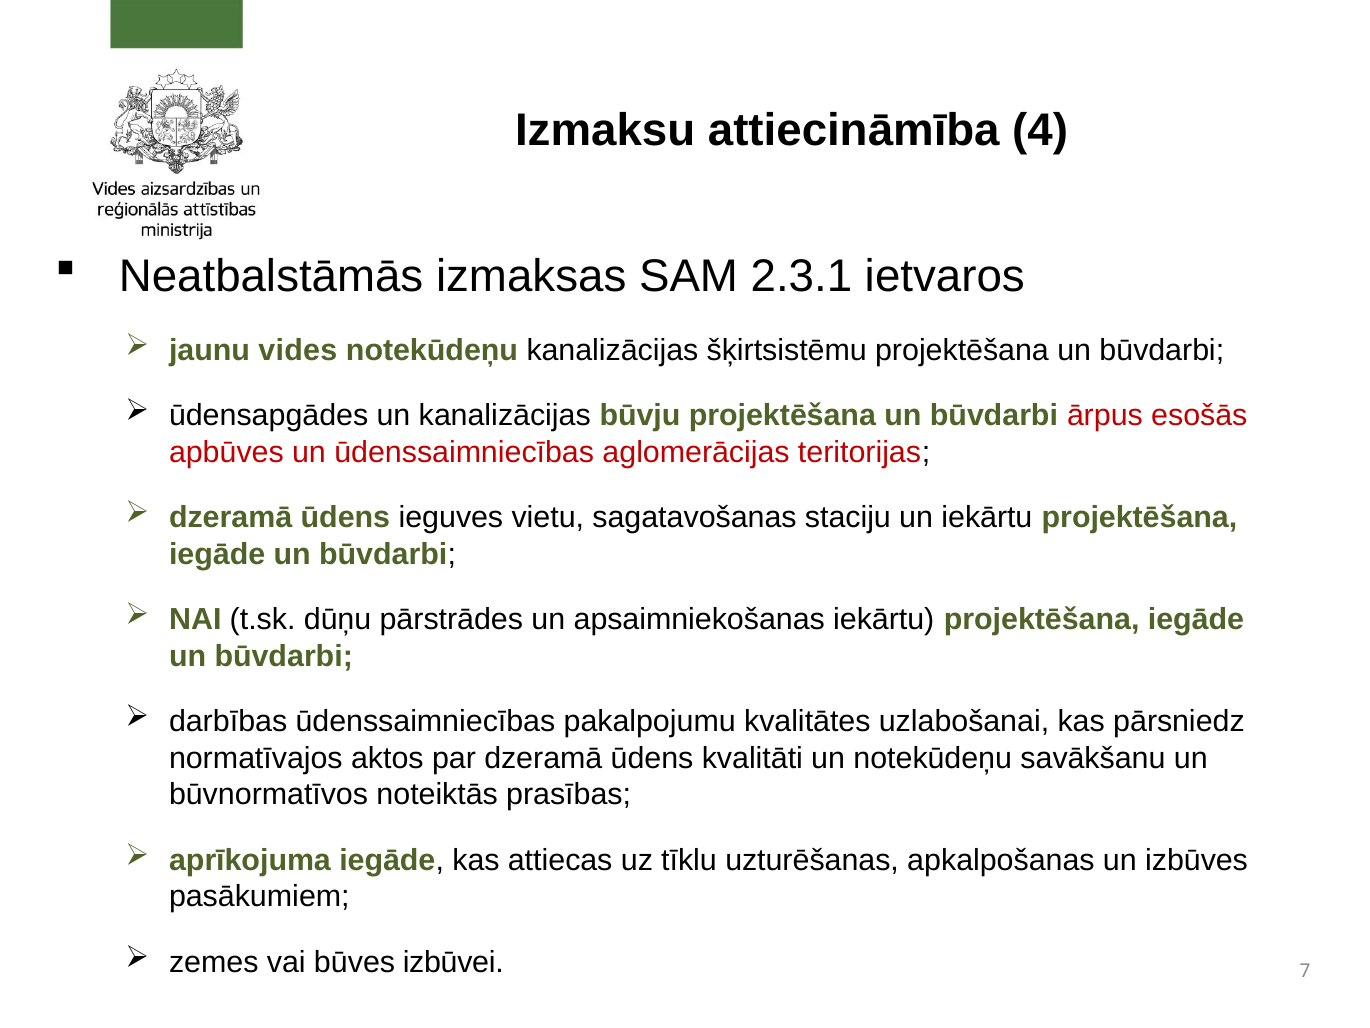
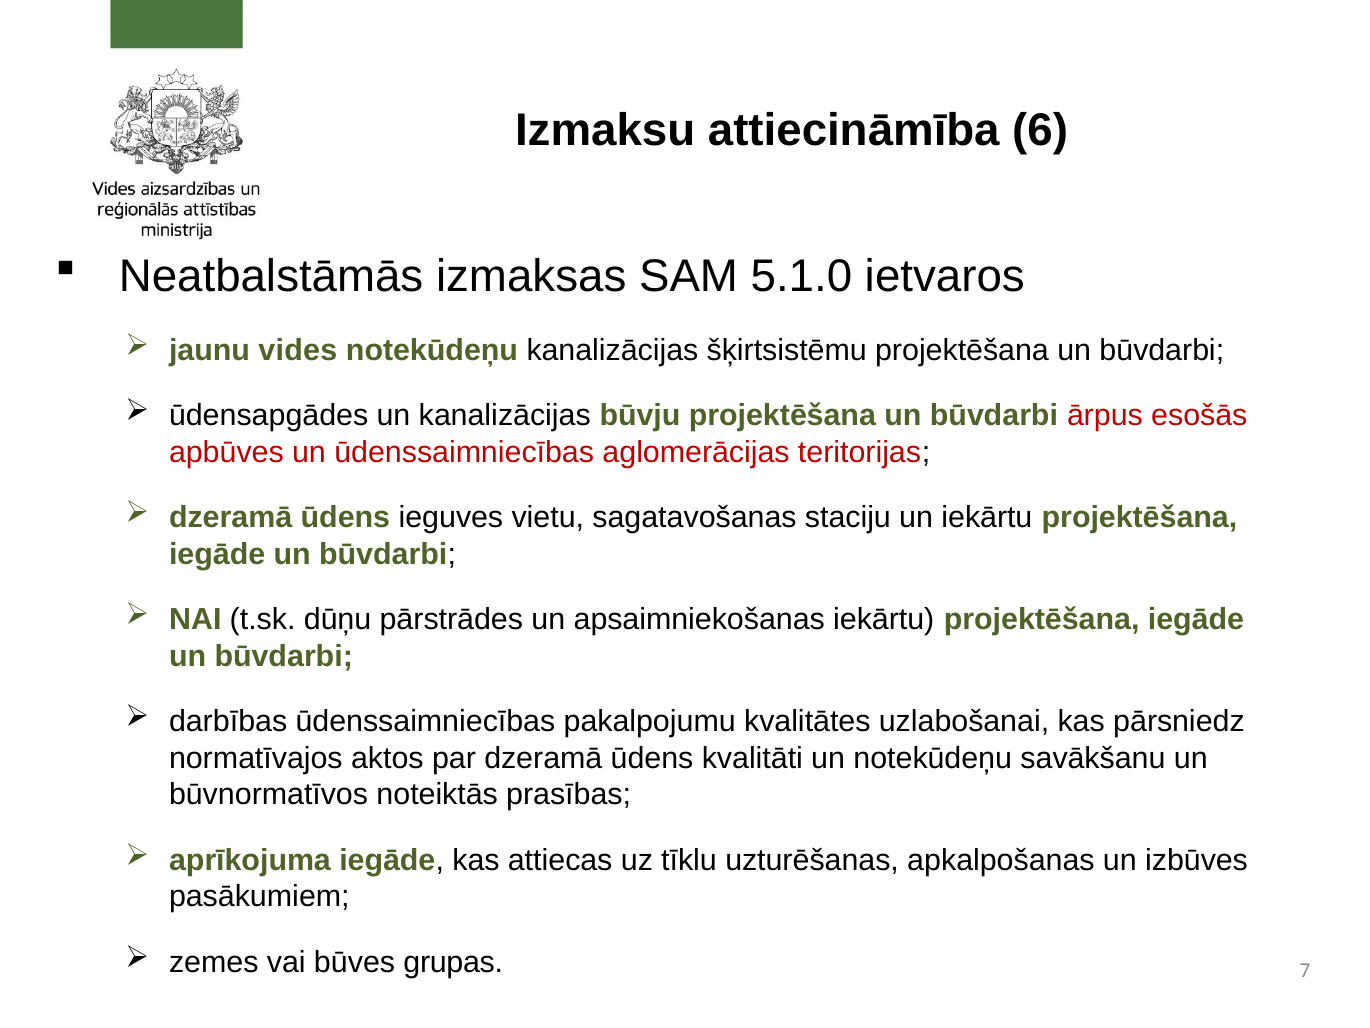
4: 4 -> 6 (1040, 131)
2.3.1: 2.3.1 -> 5.1.0 (801, 277)
izbūvei: izbūvei -> grupas (453, 962)
